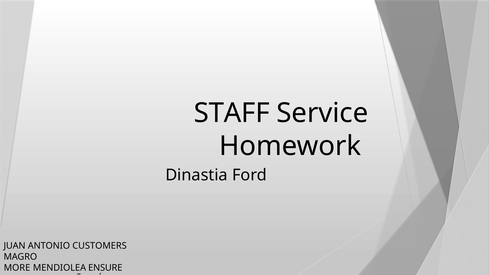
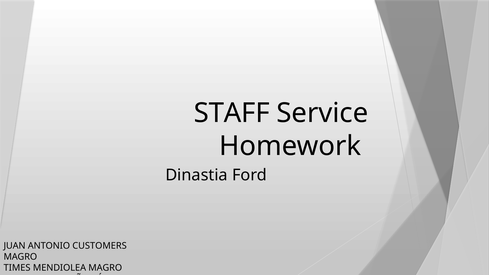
MORE: MORE -> TIMES (17, 268)
MENDIOLEA ENSURE: ENSURE -> MAGRO (105, 268)
